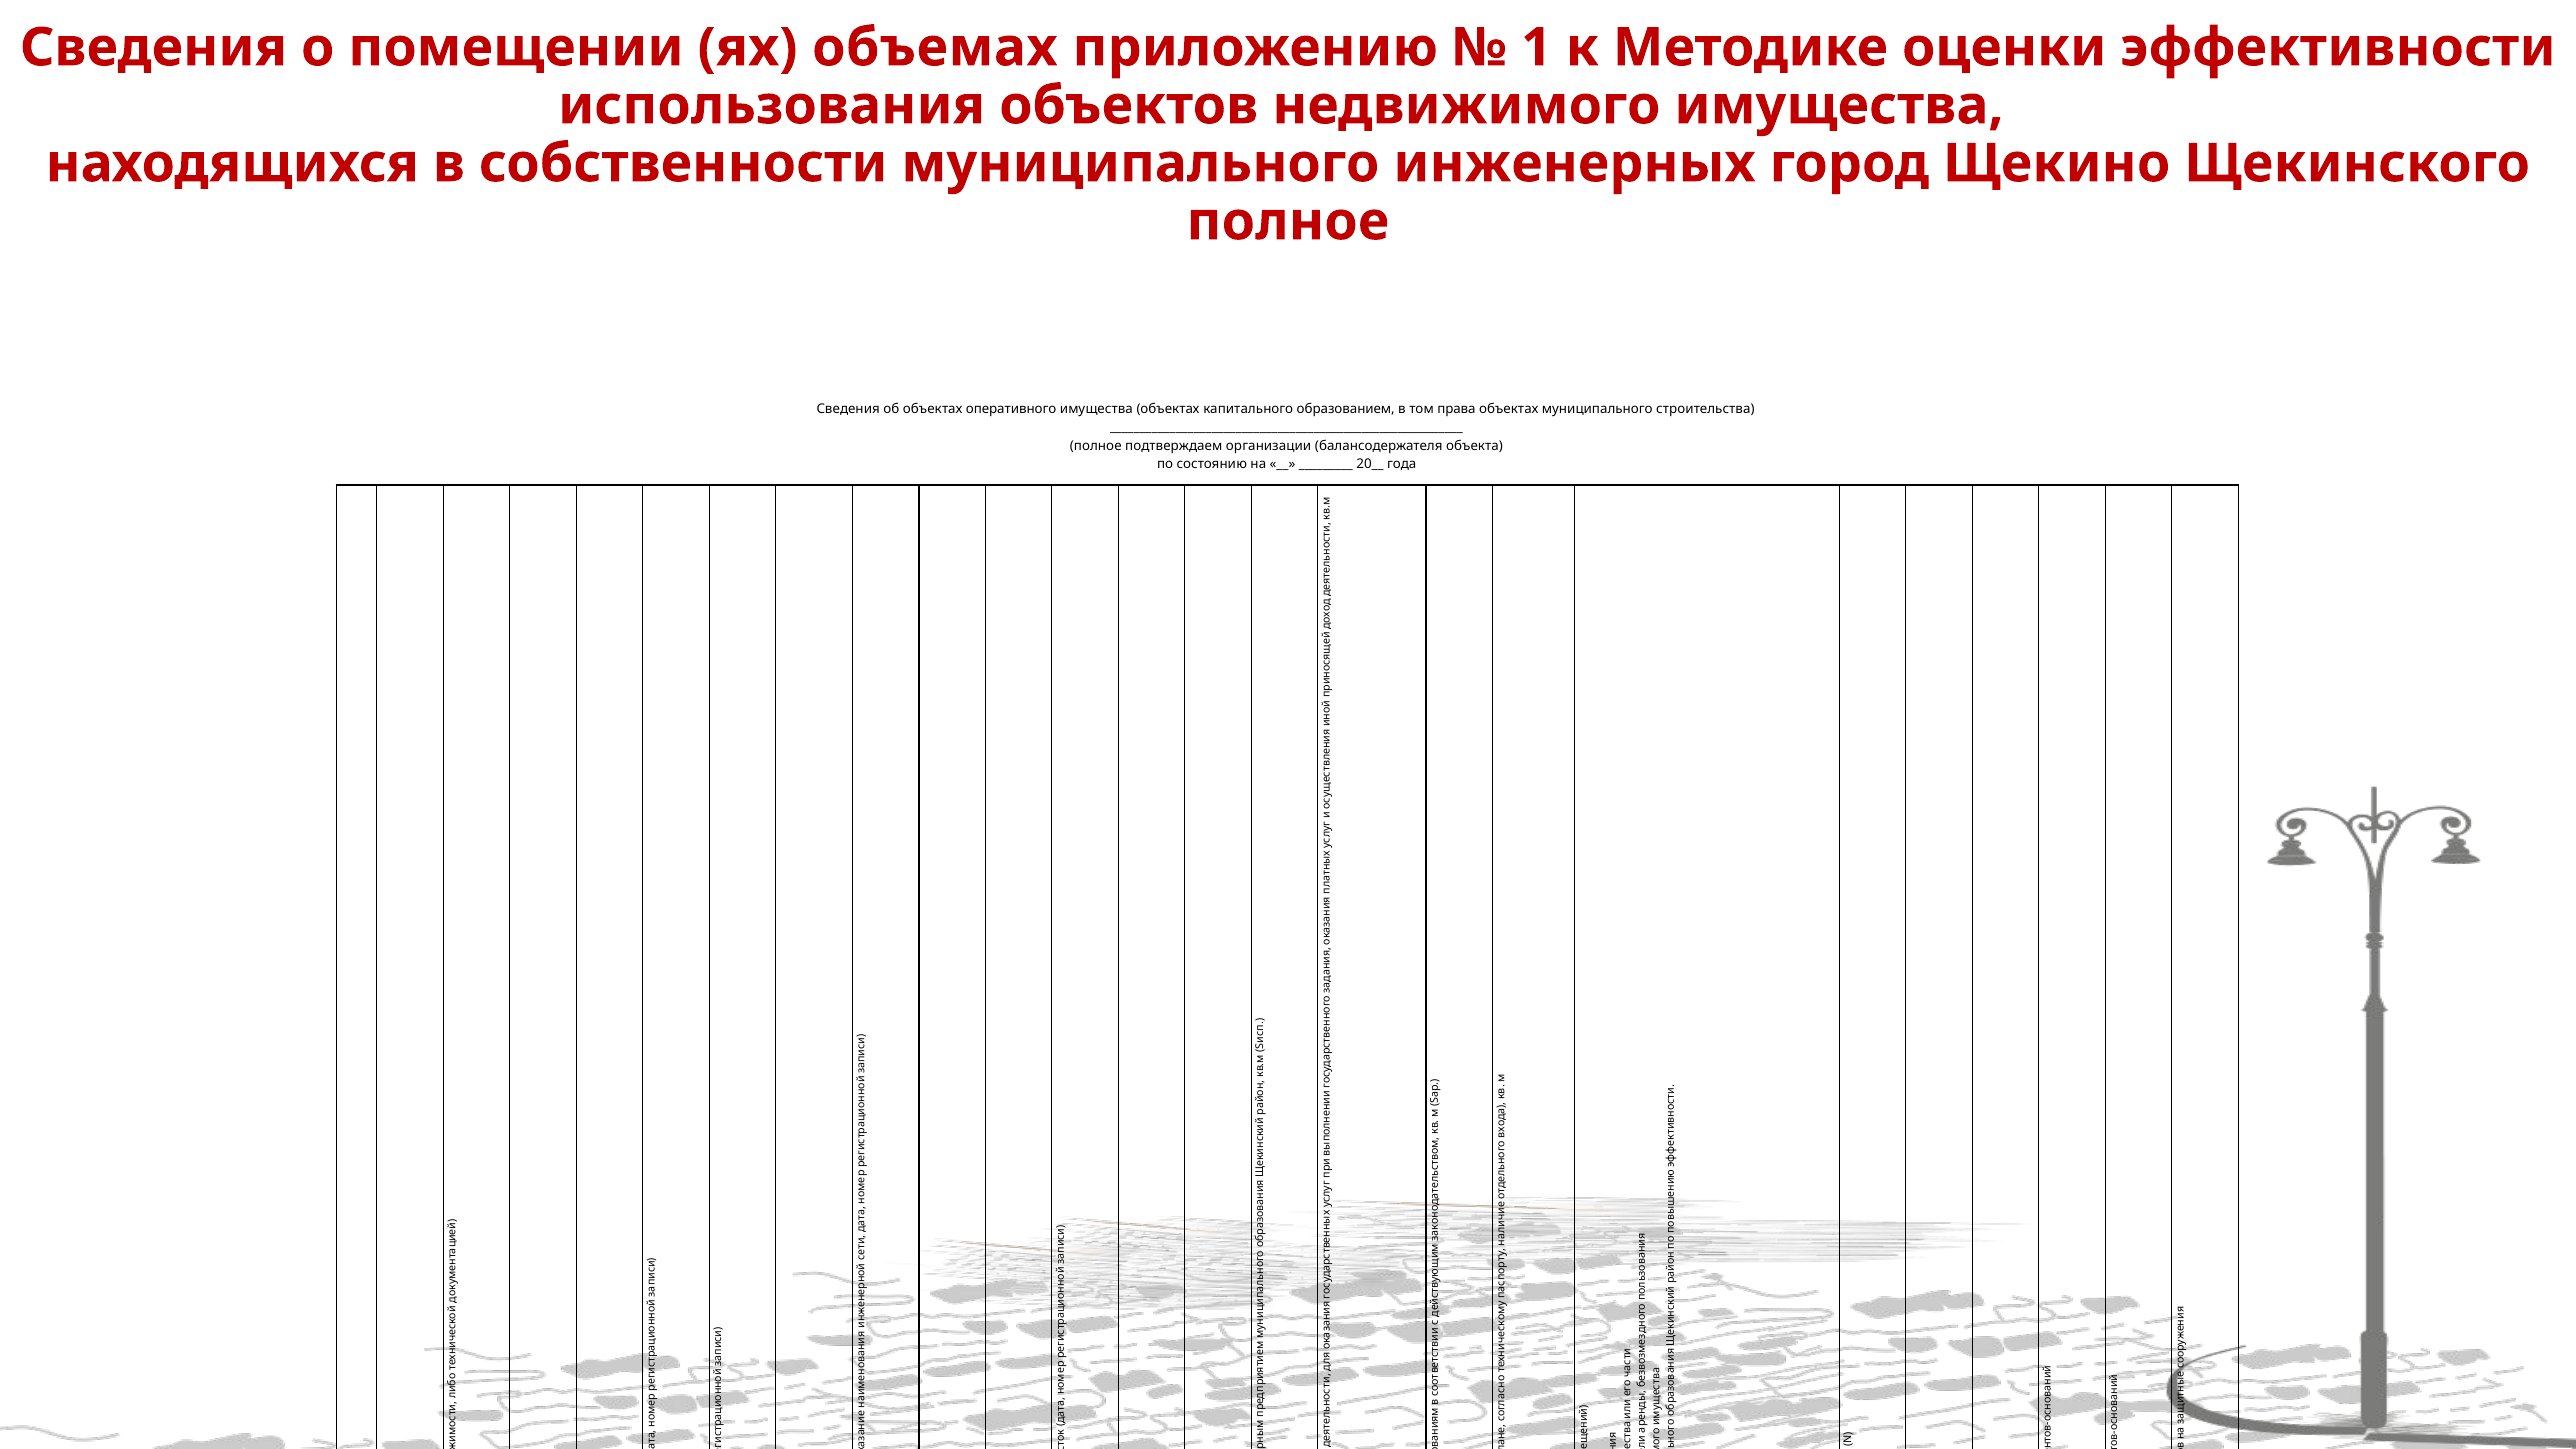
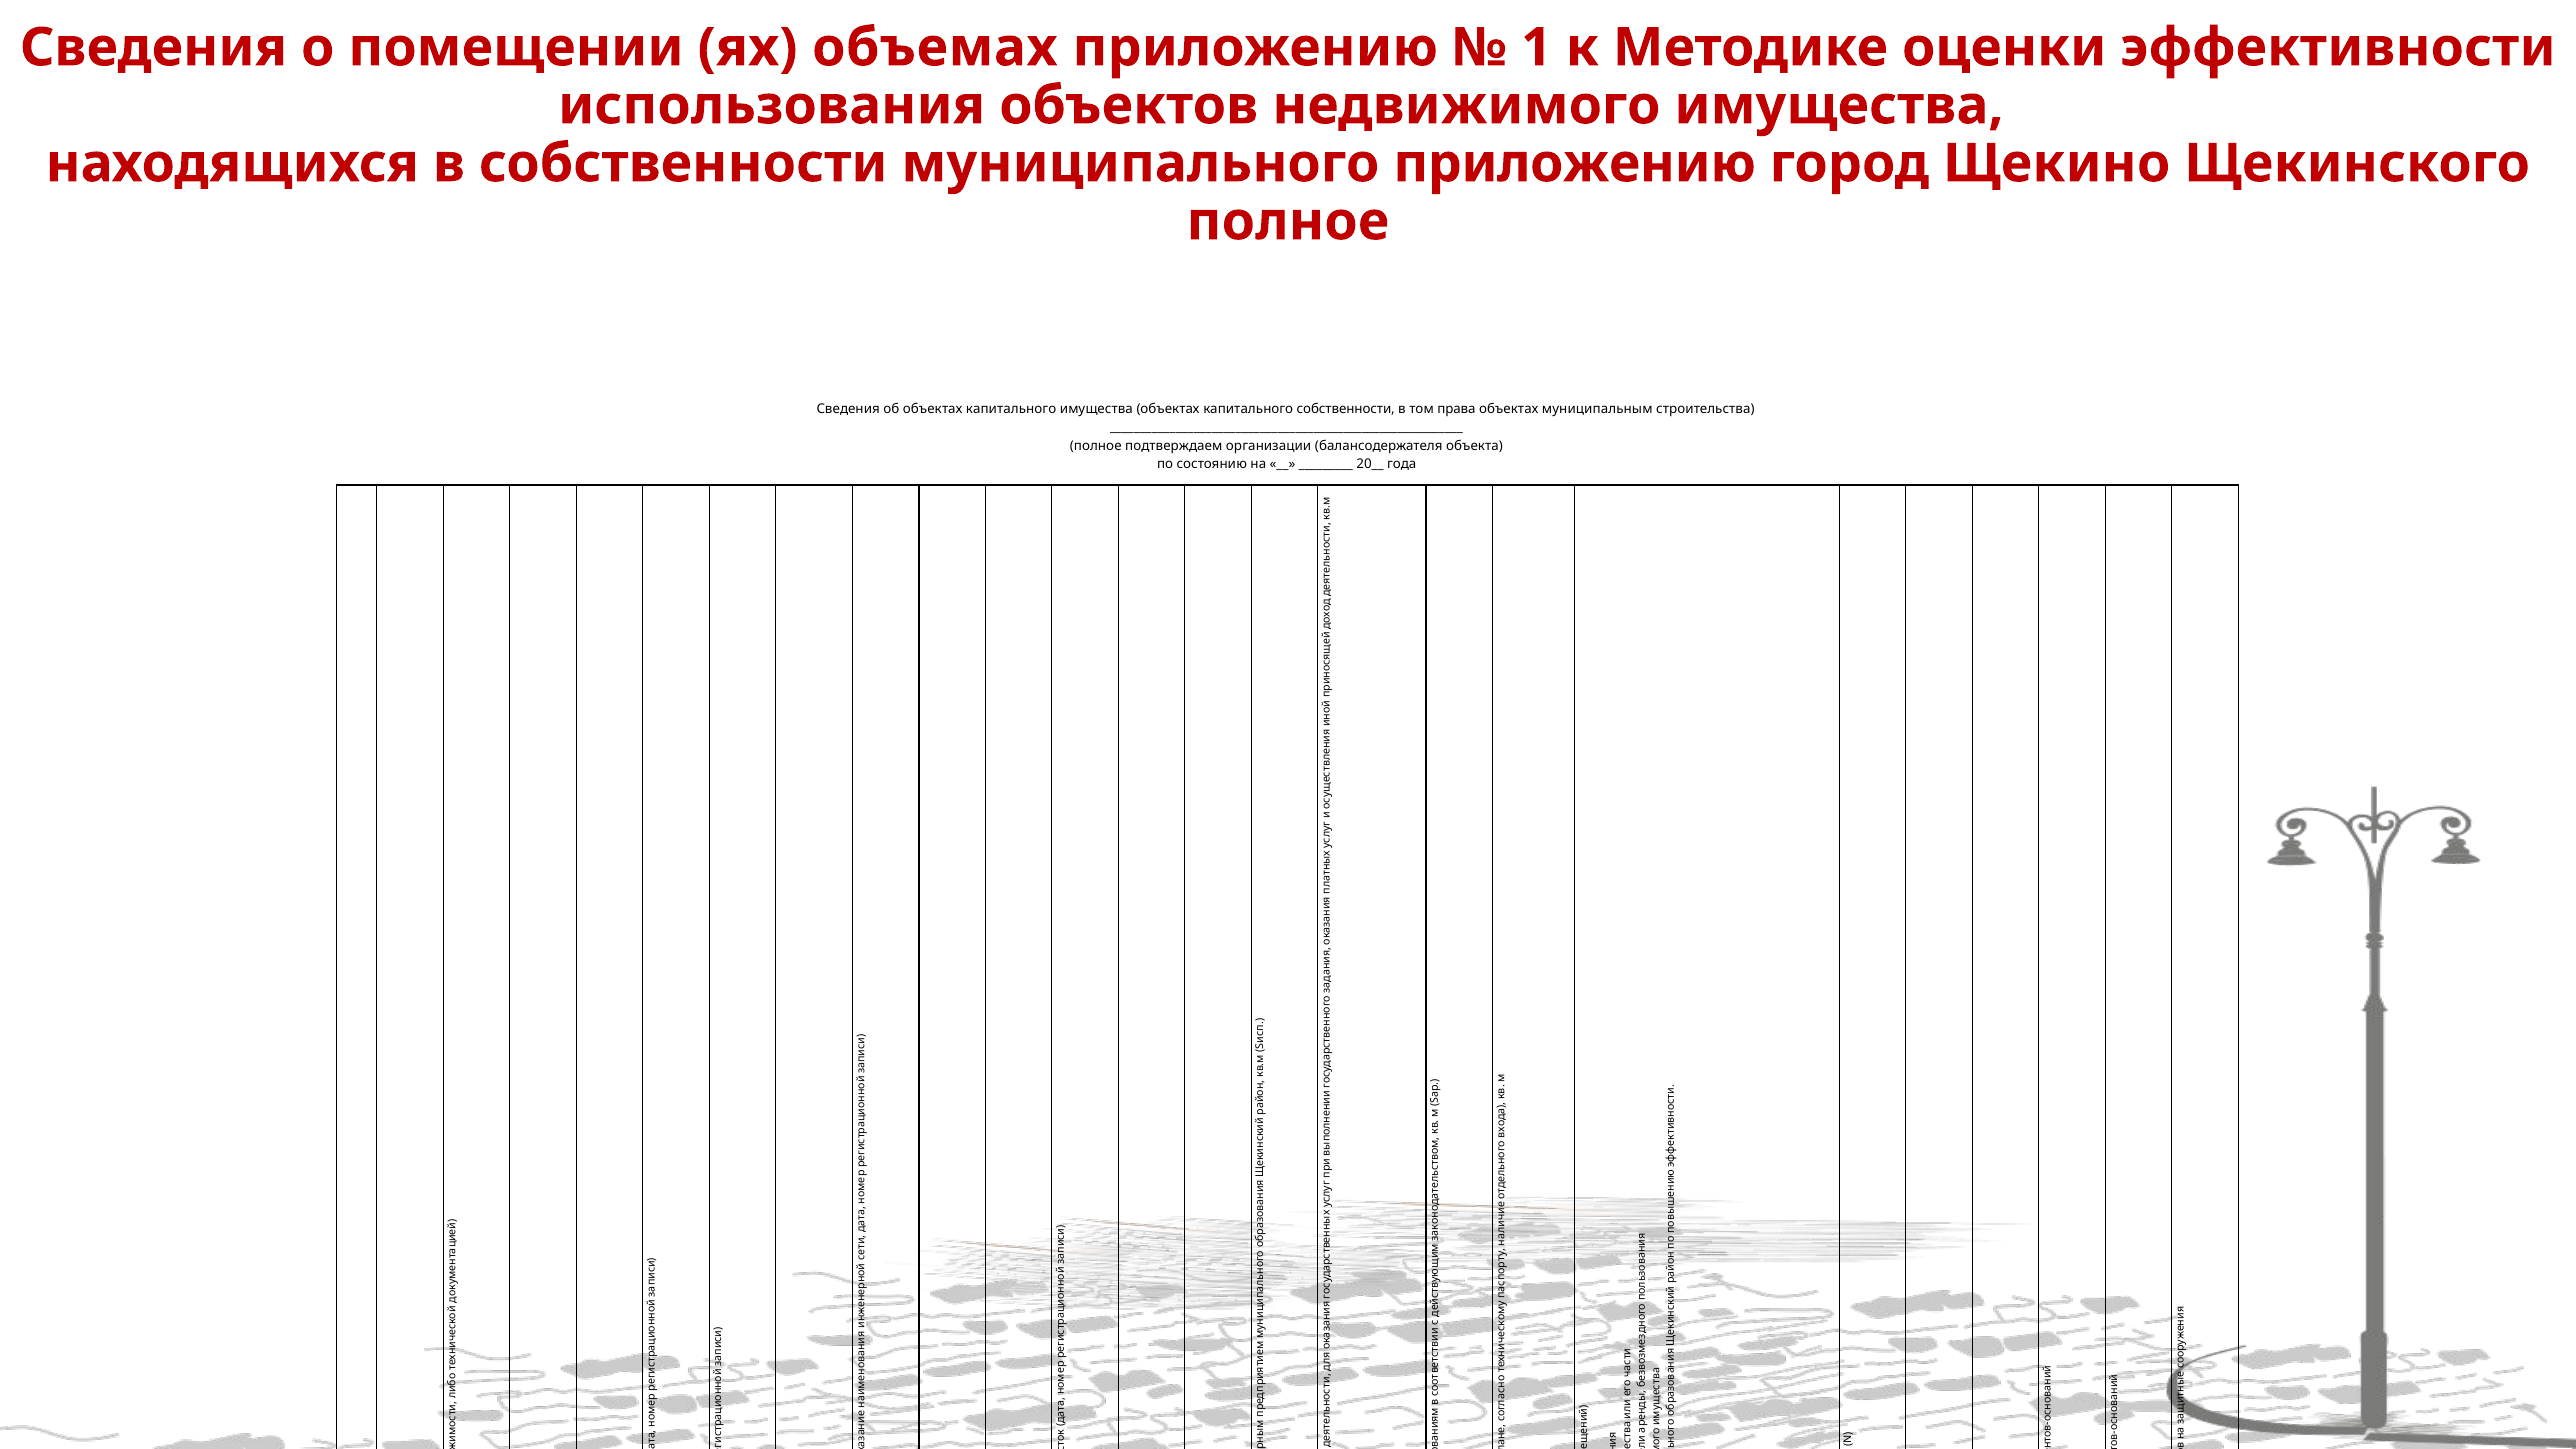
муниципального инженерных: инженерных -> приложению (1575, 164)
об объектах оперативного: оперативного -> капитального (1011, 409)
капитального образованием: образованием -> собственности (1346, 409)
объектах муниципального: муниципального -> муниципальным (1597, 409)
